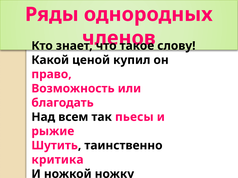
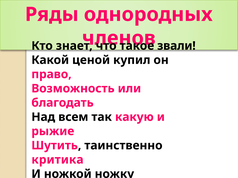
слову: слову -> звали (176, 46)
пьесы: пьесы -> какую (134, 117)
